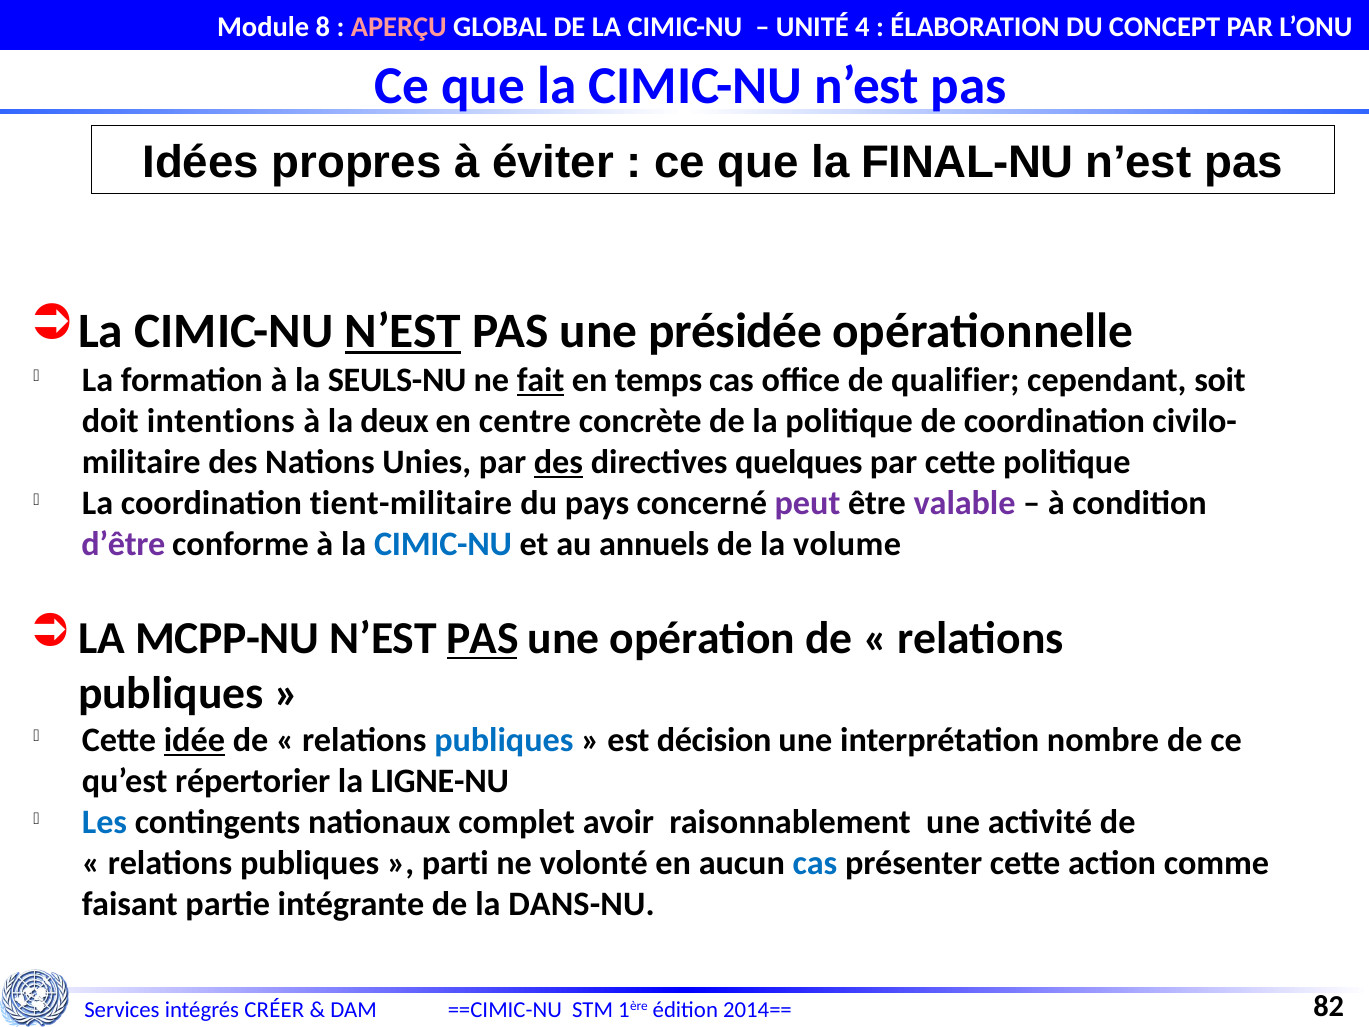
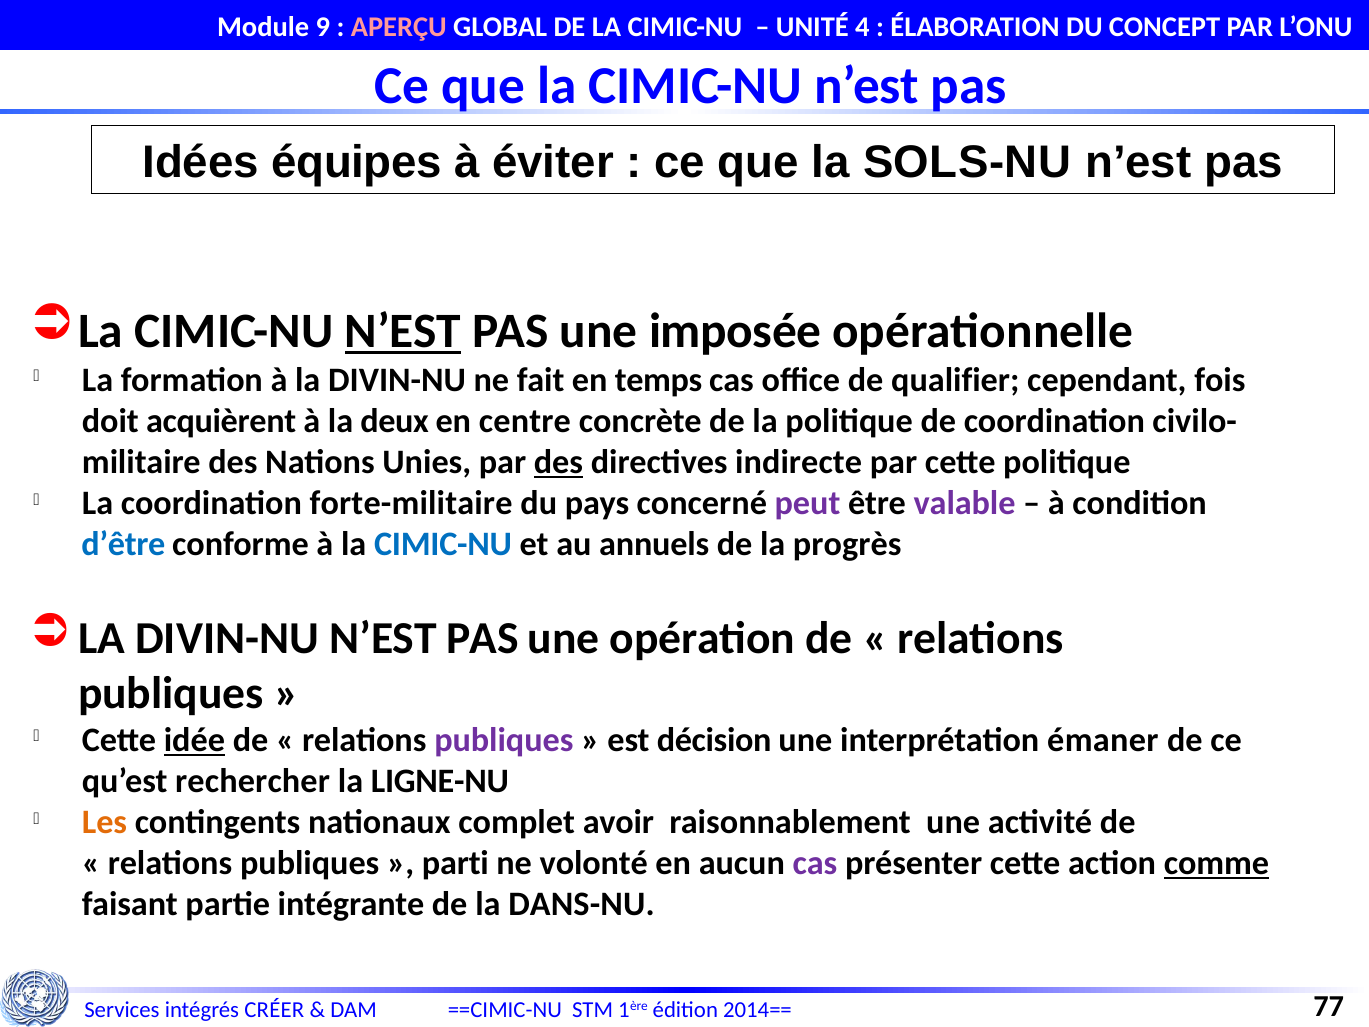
8: 8 -> 9 (323, 27)
propres: propres -> équipes (357, 163)
FINAL-NU: FINAL-NU -> SOLS-NU (967, 163)
présidée: présidée -> imposée (735, 331)
à la SEULS-NU: SEULS-NU -> DIVIN-NU (397, 380)
fait underline: present -> none (541, 380)
soit: soit -> fois (1220, 380)
intentions: intentions -> acquièrent (221, 421)
quelques: quelques -> indirecte (799, 462)
tient-militaire: tient-militaire -> forte-militaire (411, 503)
d’être colour: purple -> blue (123, 544)
volume: volume -> progrès (847, 544)
MCPP-NU: MCPP-NU -> DIVIN-NU (227, 638)
PAS underline: present -> none (482, 638)
publiques colour: blue -> purple (504, 740)
nombre: nombre -> émaner (1103, 740)
répertorier: répertorier -> rechercher (253, 781)
Les colour: blue -> orange (104, 822)
cas colour: blue -> purple (815, 863)
comme underline: none -> present (1216, 863)
82: 82 -> 77 (1329, 1006)
